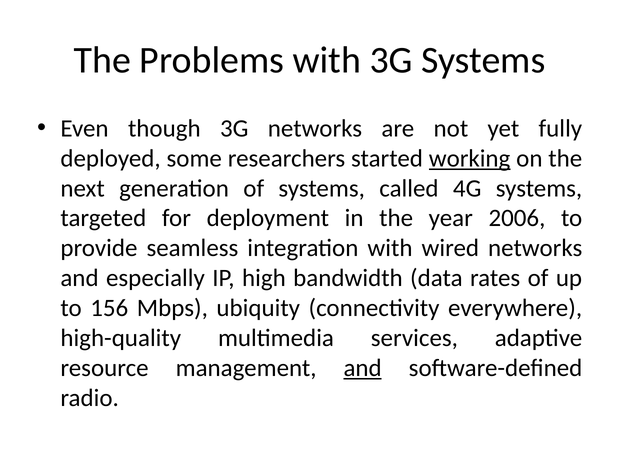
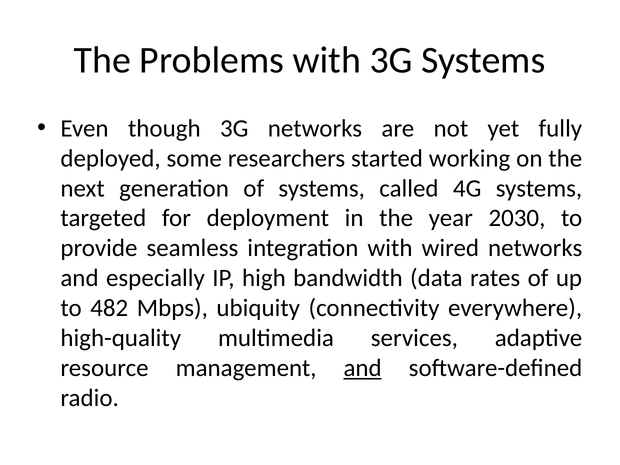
working underline: present -> none (470, 158)
2006: 2006 -> 2030 (517, 218)
156: 156 -> 482 (109, 308)
